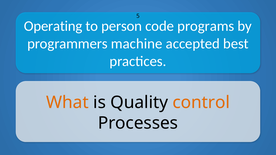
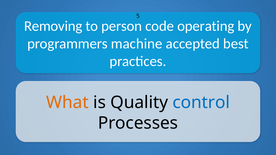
Operating: Operating -> Removing (53, 26)
programs: programs -> operating (206, 26)
control colour: orange -> blue (201, 103)
